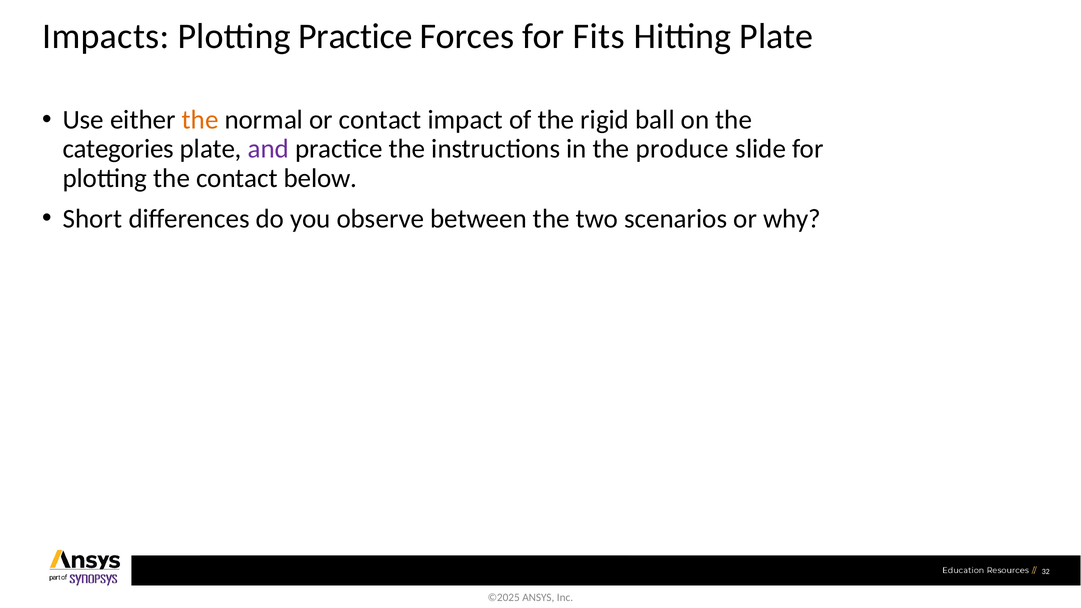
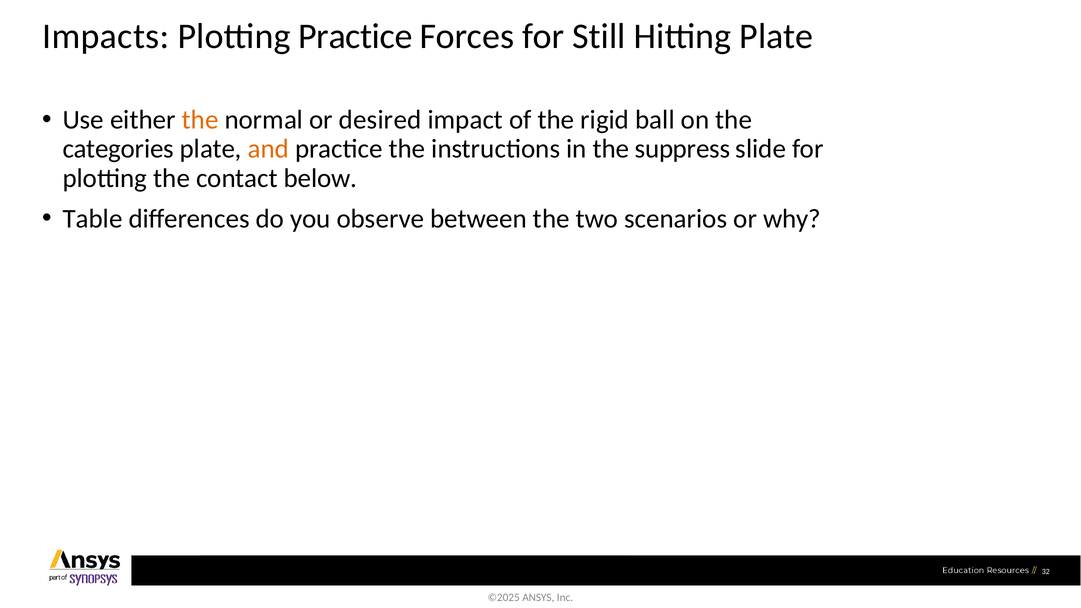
Fits: Fits -> Still (599, 36)
or contact: contact -> desired (380, 120)
and colour: purple -> orange (268, 149)
produce: produce -> suppress (682, 149)
Short: Short -> Table (93, 219)
